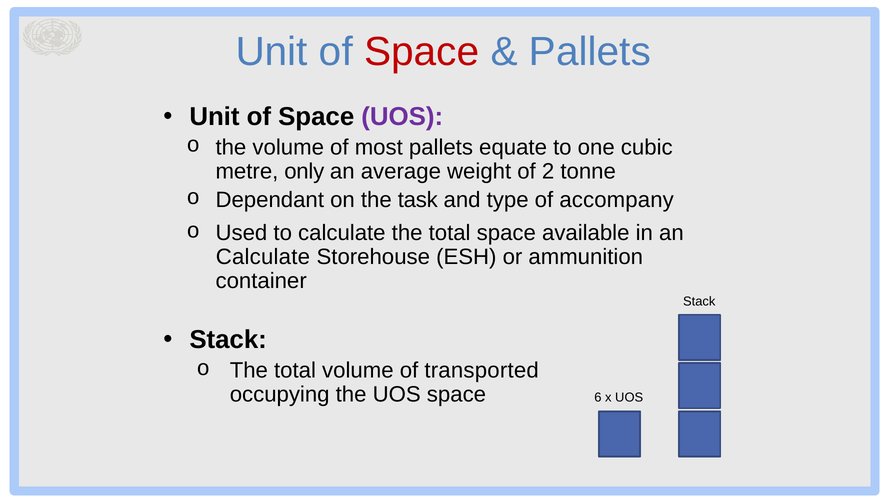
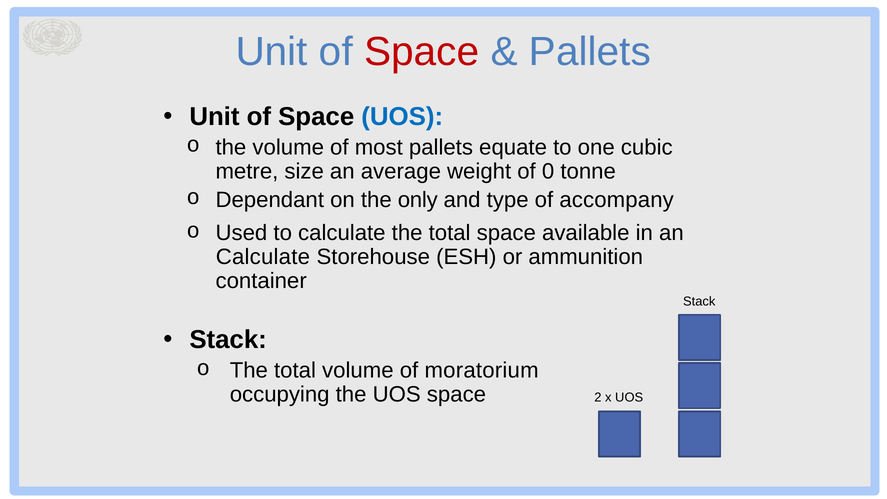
UOS colour: purple -> blue (402, 117)
only: only -> size (304, 171)
2: 2 -> 0 (548, 171)
task: task -> only (418, 200)
transported: transported -> moratorium (482, 370)
6: 6 -> 2 (598, 397)
